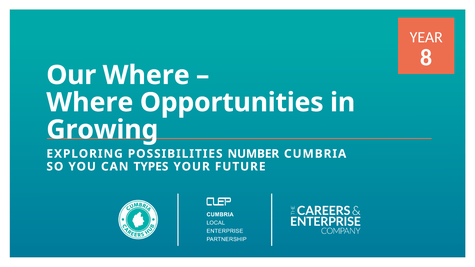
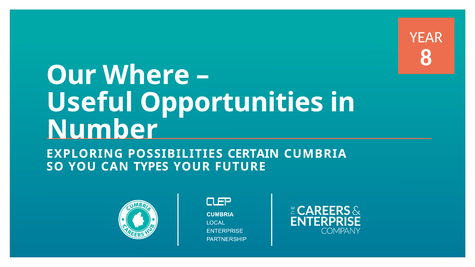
Where: Where -> Useful (90, 103)
Growing: Growing -> Number (102, 130)
NUMBER: NUMBER -> CERTAIN (253, 154)
